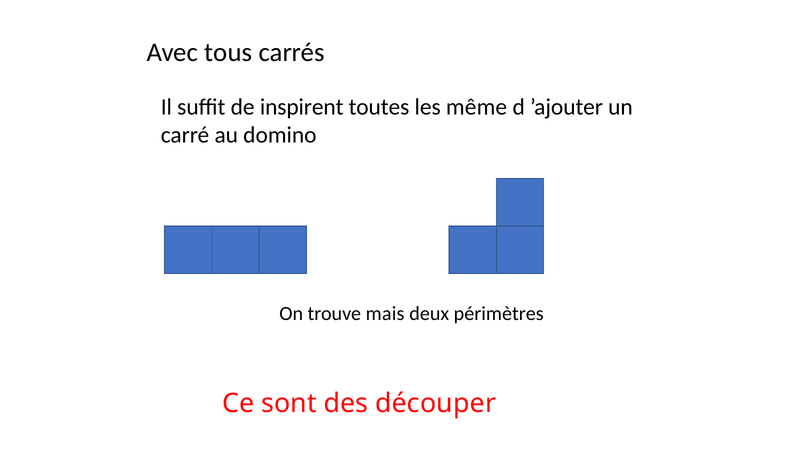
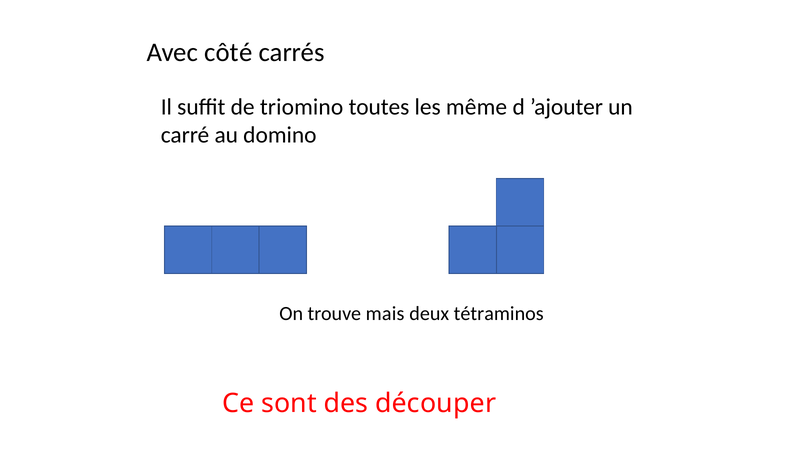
tous: tous -> côté (228, 52)
inspirent: inspirent -> triomino (302, 107)
périmètres: périmètres -> tétraminos (499, 313)
